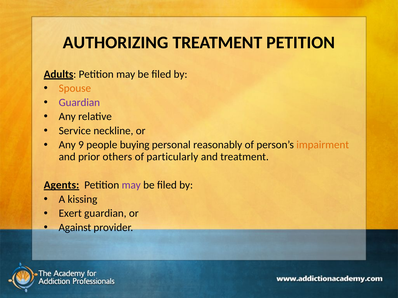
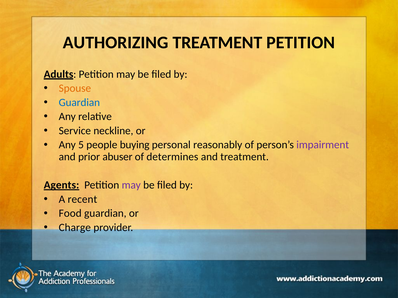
Guardian colour: purple -> blue (79, 103)
9: 9 -> 5 (81, 145)
impairment colour: orange -> purple (323, 145)
others: others -> abuser (117, 157)
particularly: particularly -> determines (172, 157)
kissing: kissing -> recent (82, 200)
Exert: Exert -> Food (70, 214)
Against: Against -> Charge (75, 228)
